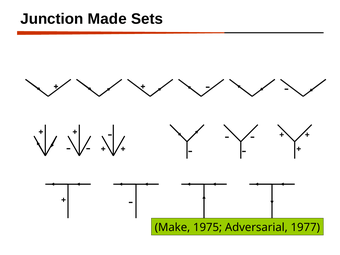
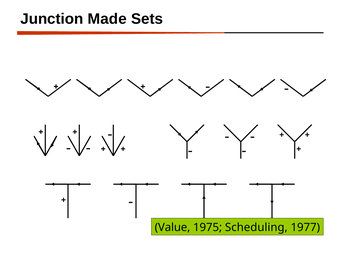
Make: Make -> Value (172, 227)
Adversarial: Adversarial -> Scheduling (256, 227)
